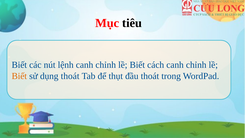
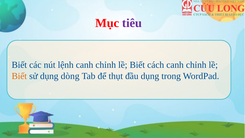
tiêu colour: black -> purple (132, 23)
dụng thoát: thoát -> dòng (70, 76)
đầu thoát: thoát -> dụng (150, 76)
